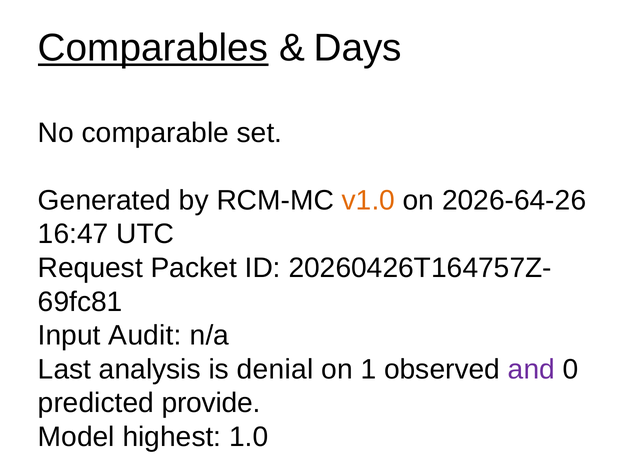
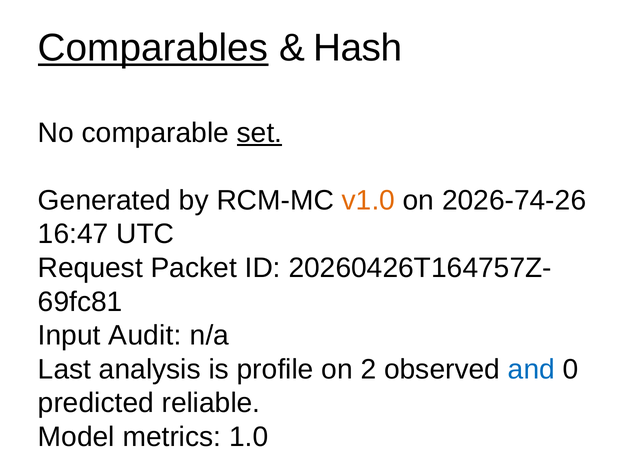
Days: Days -> Hash (358, 48)
set underline: none -> present (260, 133)
2026-64-26: 2026-64-26 -> 2026-74-26 (514, 201)
denial: denial -> profile (275, 370)
1: 1 -> 2 (368, 370)
and colour: purple -> blue (531, 370)
provide: provide -> reliable (211, 404)
highest: highest -> metrics (172, 437)
